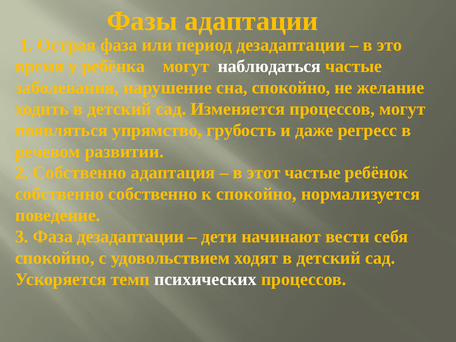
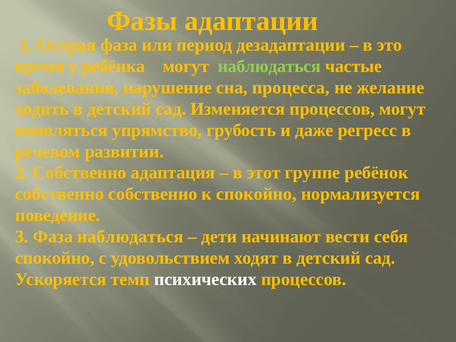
наблюдаться colour: white -> light green (269, 66)
сна спокойно: спокойно -> процесса (291, 88)
этот частые: частые -> группе (312, 173)
Фаза дезадаптации: дезадаптации -> наблюдаться (130, 237)
